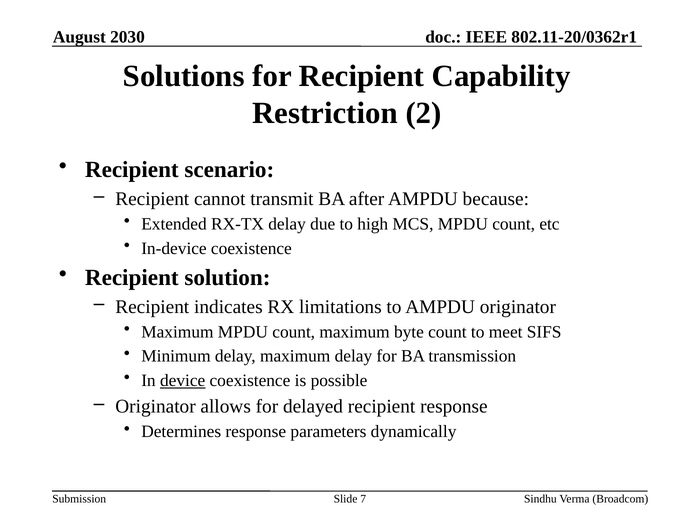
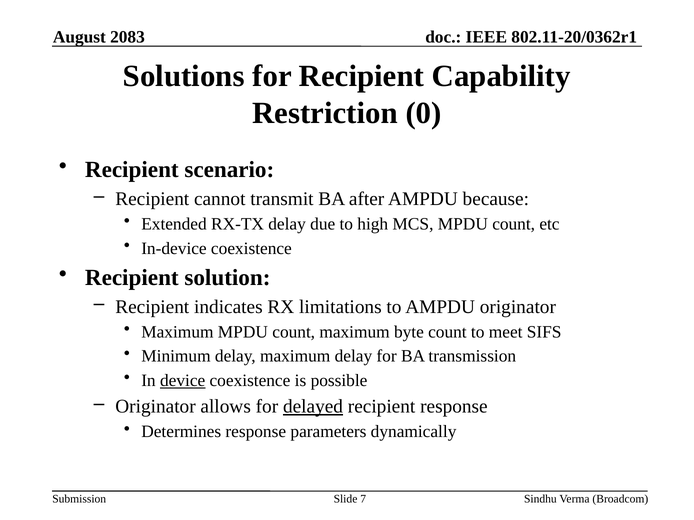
2030: 2030 -> 2083 (127, 37)
2: 2 -> 0 (424, 113)
delayed underline: none -> present (313, 407)
